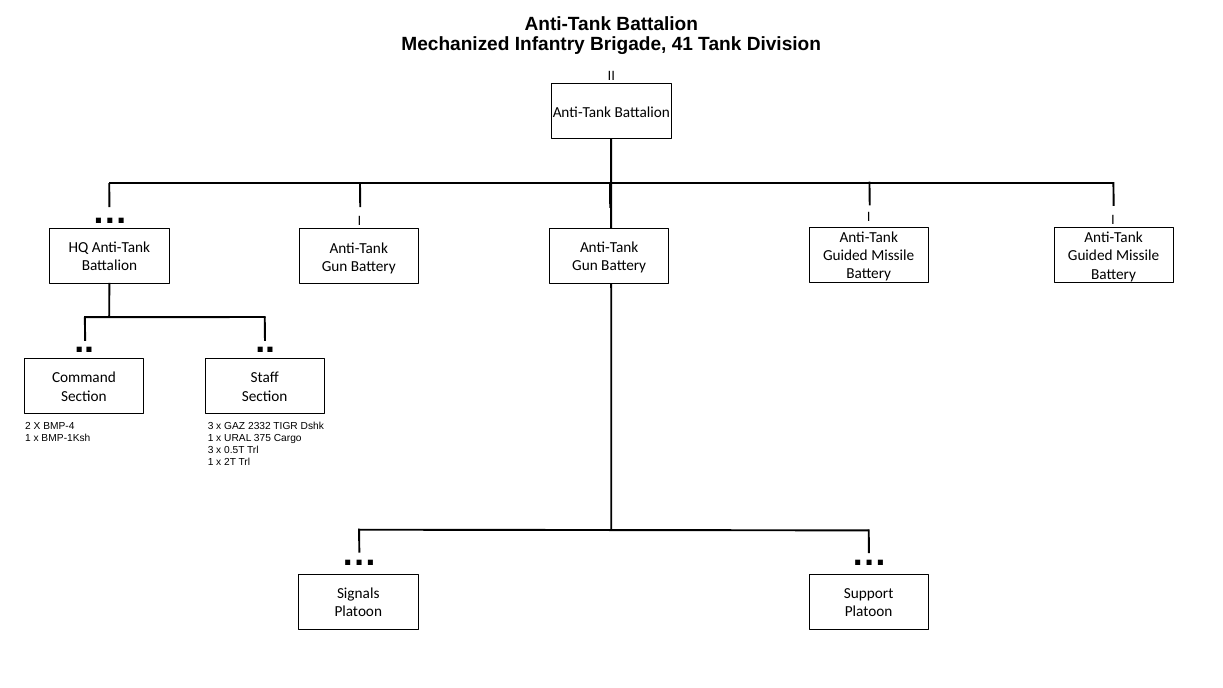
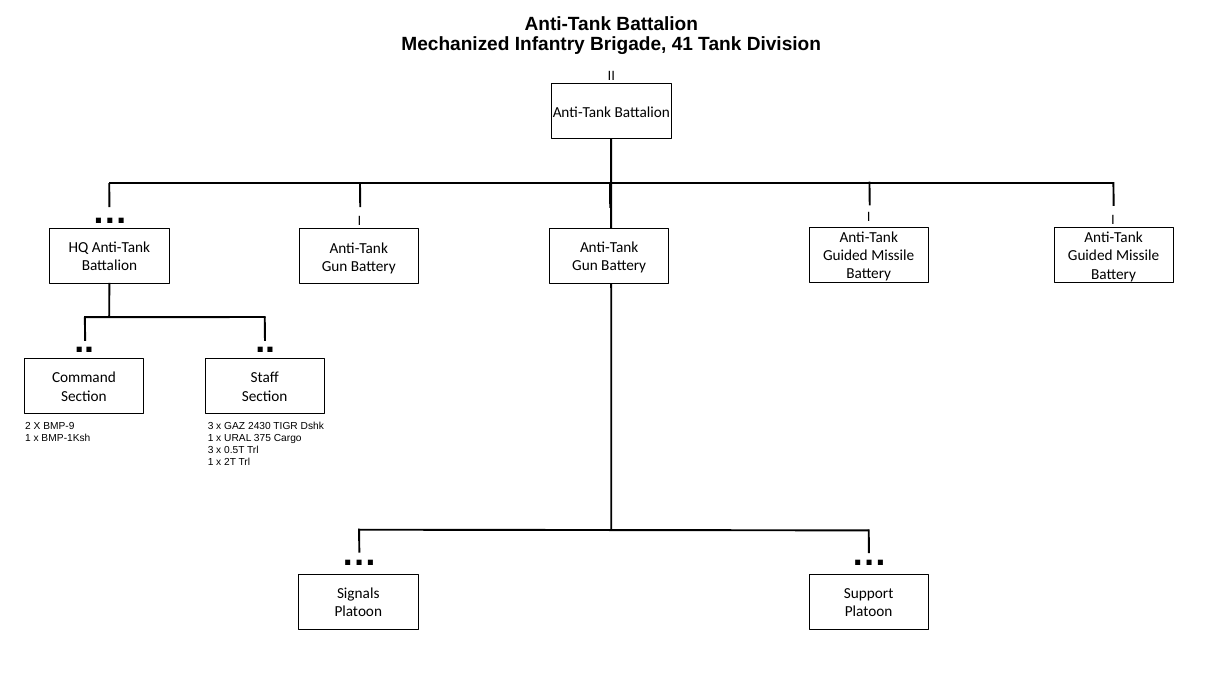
BMP-4: BMP-4 -> BMP-9 (59, 426)
2332: 2332 -> 2430 (259, 426)
